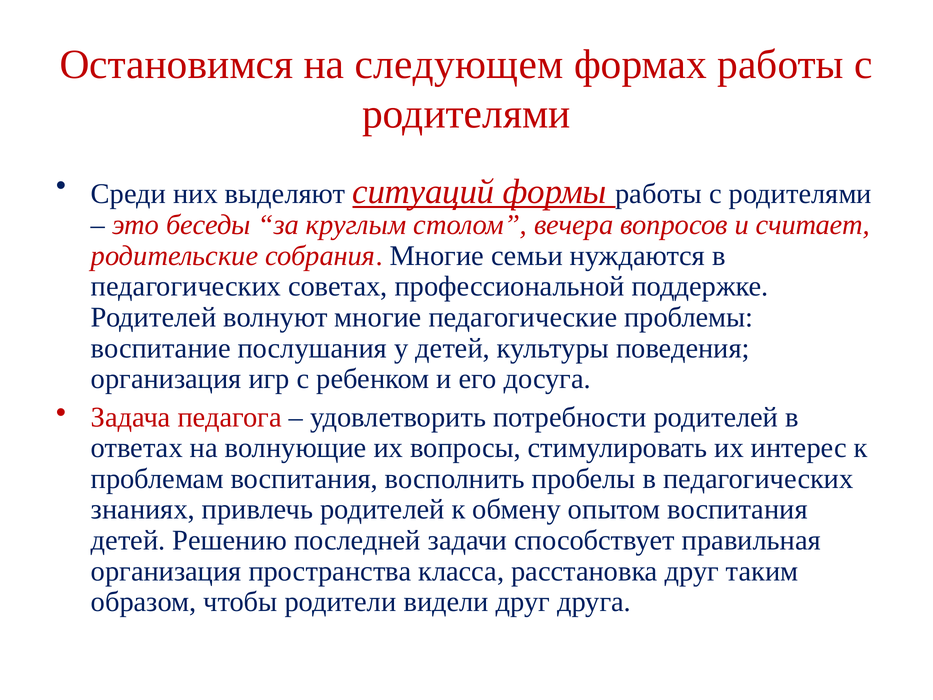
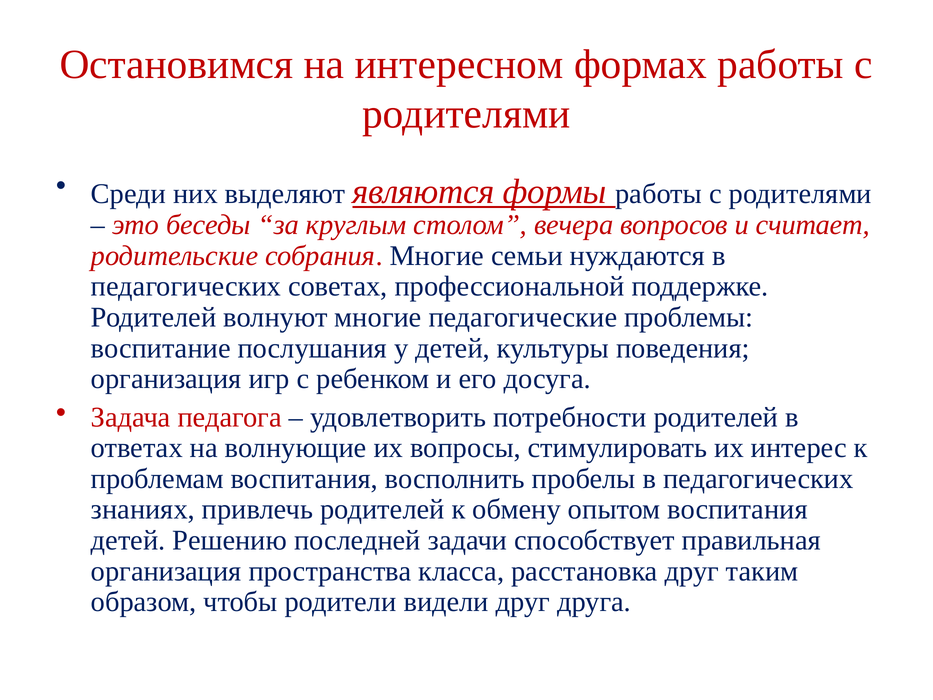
следующем: следующем -> интересном (459, 64)
ситуаций: ситуаций -> являются (423, 191)
